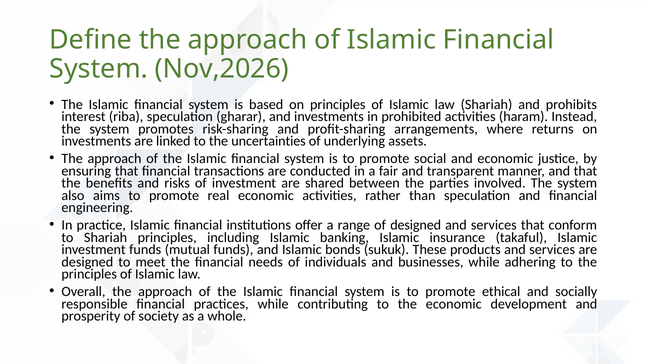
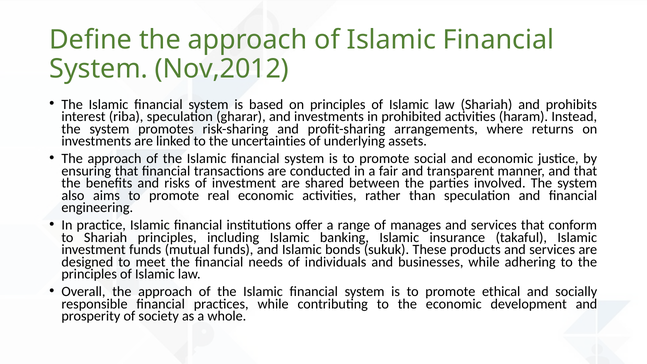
Nov,2026: Nov,2026 -> Nov,2012 (222, 69)
of designed: designed -> manages (416, 225)
